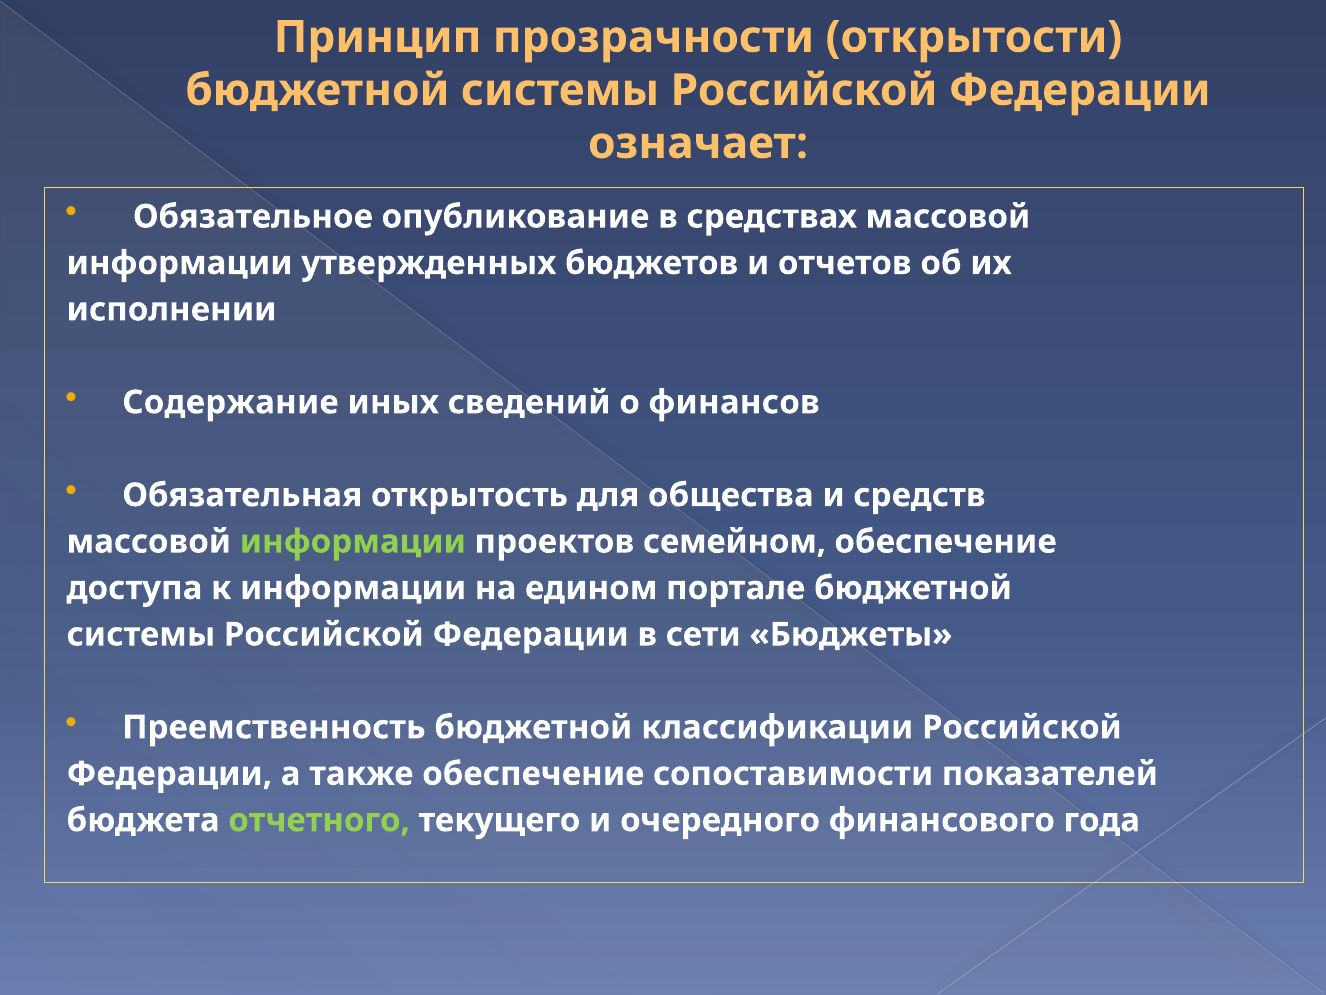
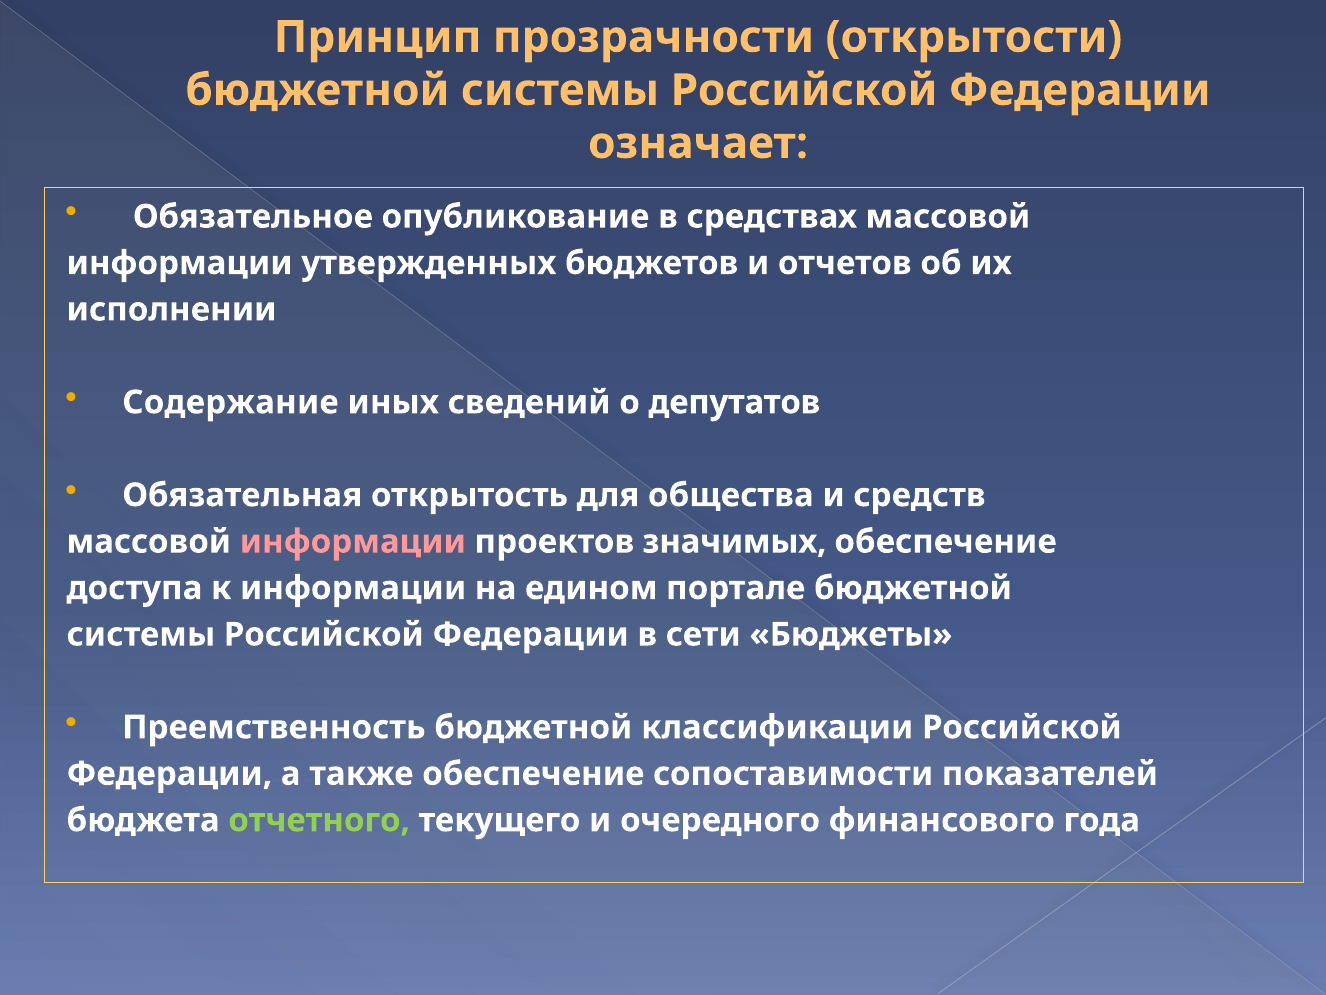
финансов: финансов -> депутатов (734, 402)
информации colour: light green -> pink (353, 541)
семейном: семейном -> значимых (734, 541)
